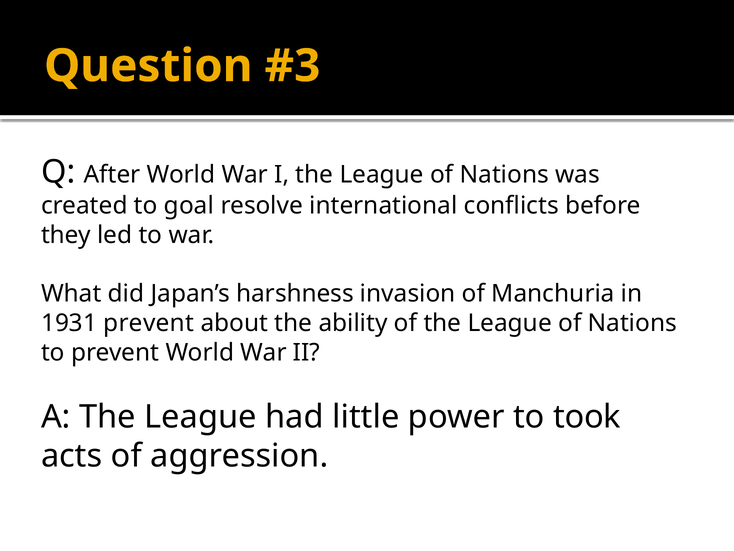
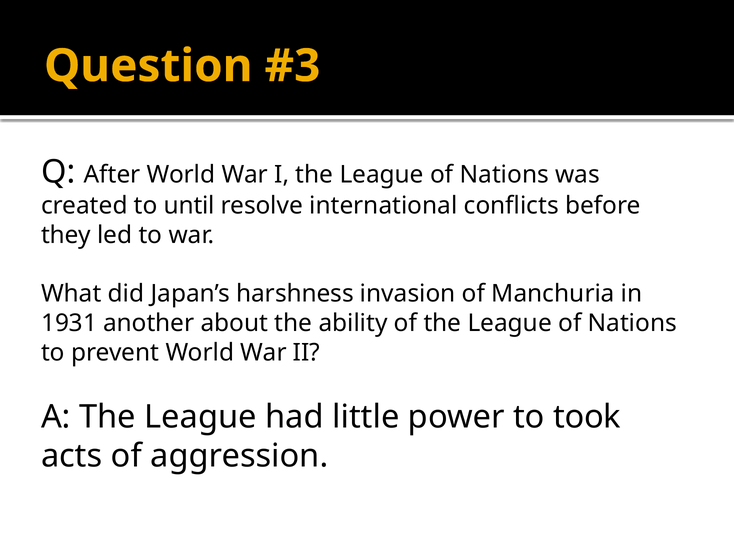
goal: goal -> until (189, 205)
1931 prevent: prevent -> another (149, 323)
